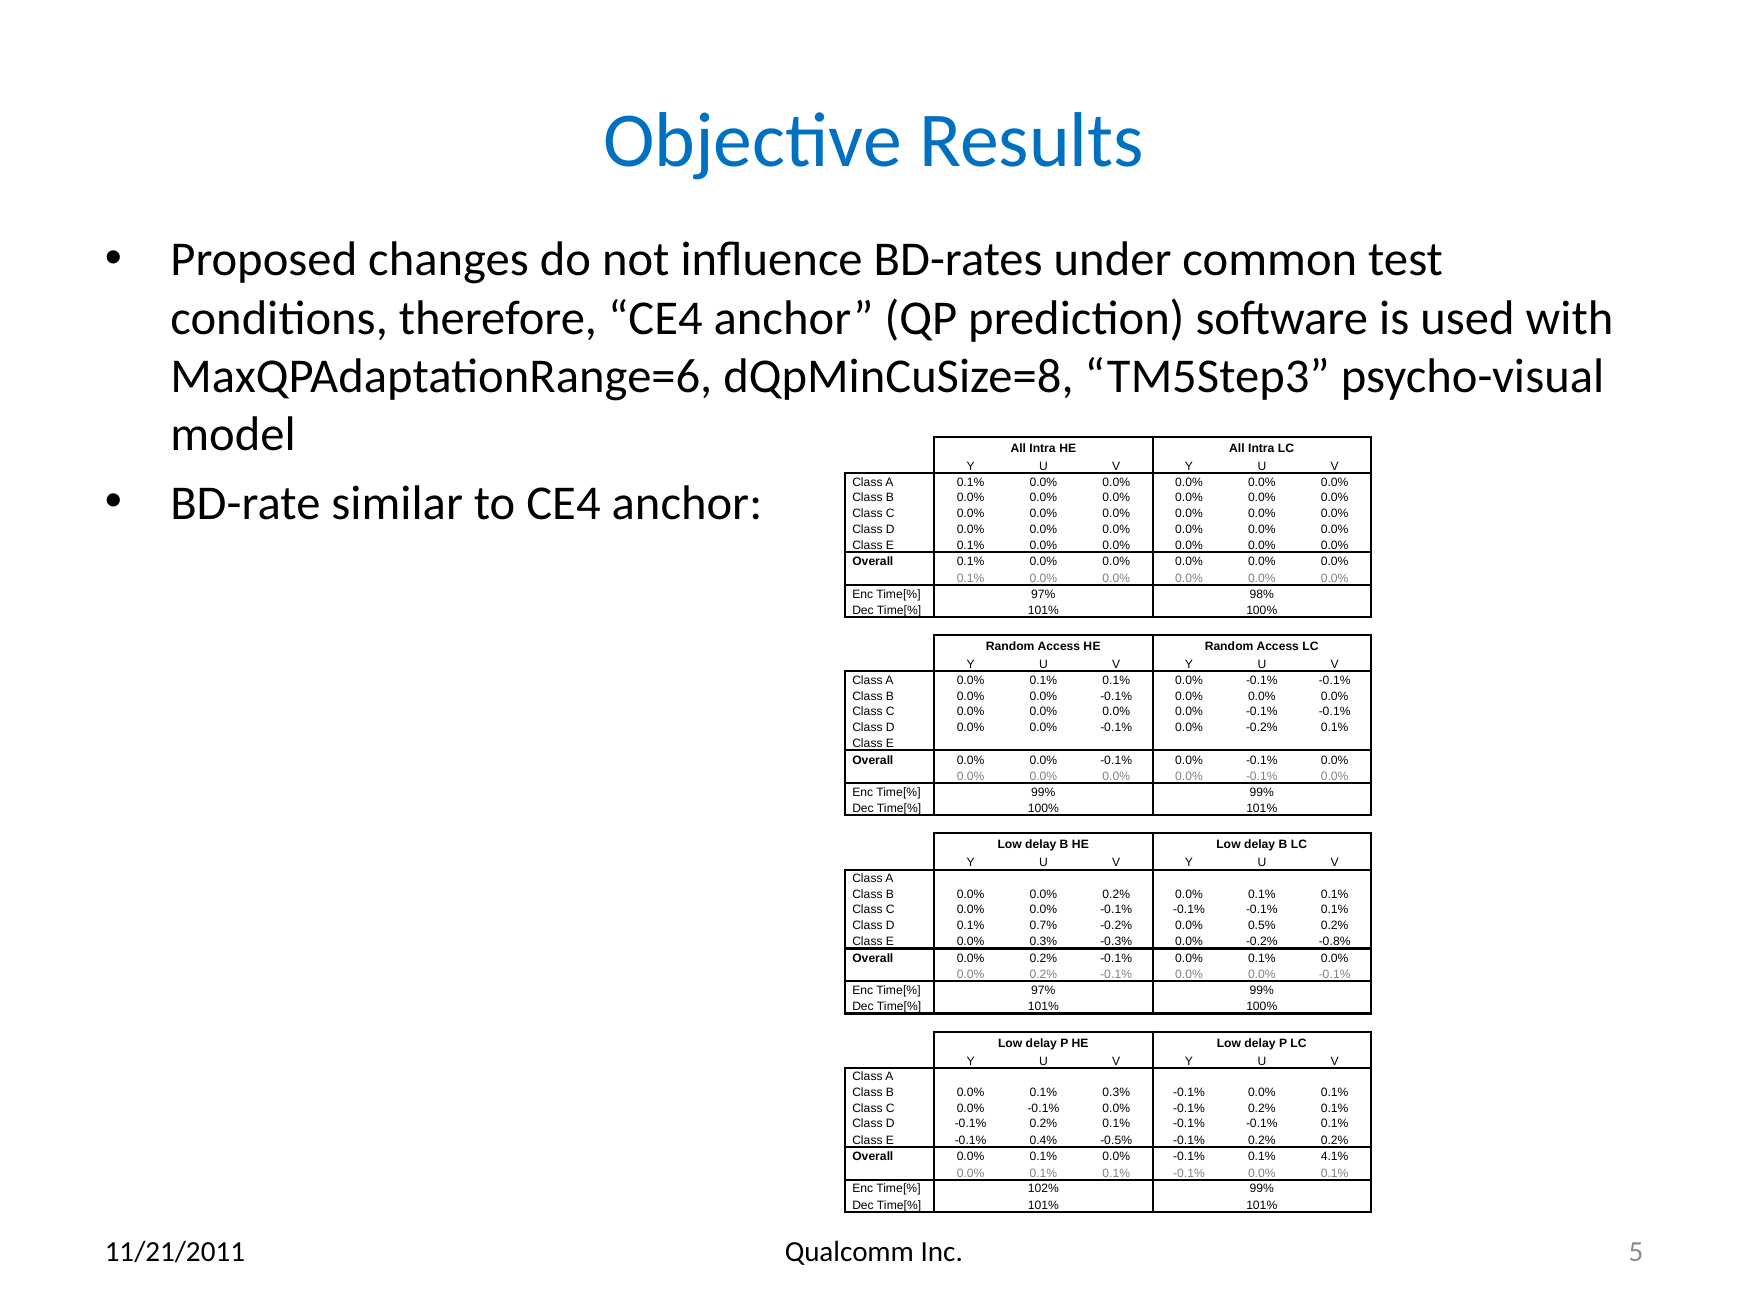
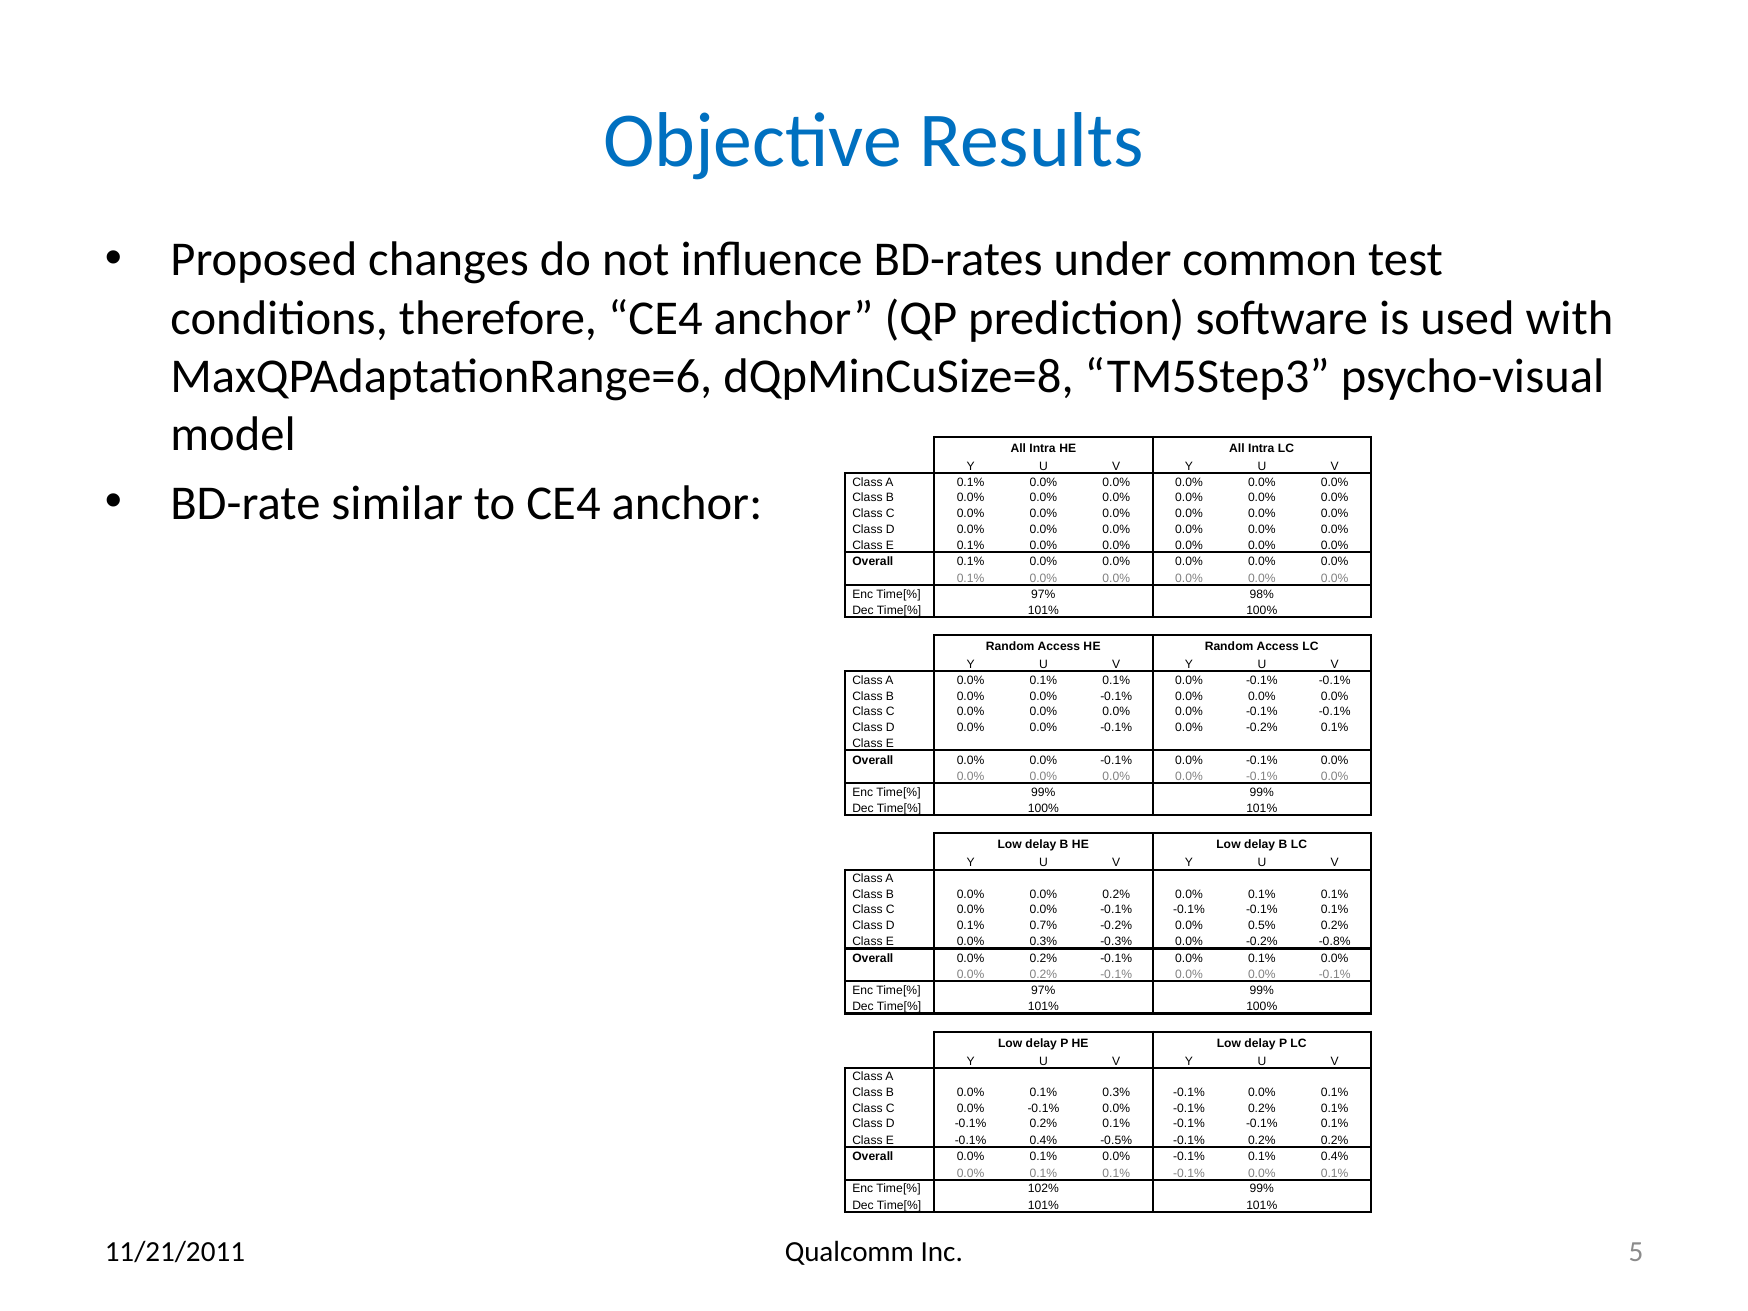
0.1% 4.1%: 4.1% -> 0.4% (1335, 1157)
